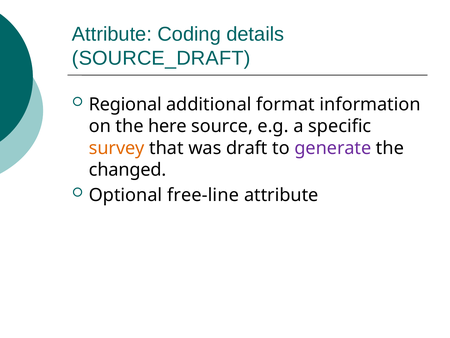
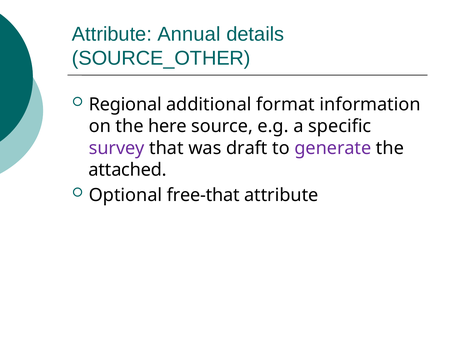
Coding: Coding -> Annual (189, 34)
SOURCE_DRAFT: SOURCE_DRAFT -> SOURCE_OTHER (161, 58)
survey colour: orange -> purple (117, 148)
changed: changed -> attached (128, 170)
free-line: free-line -> free-that (203, 195)
